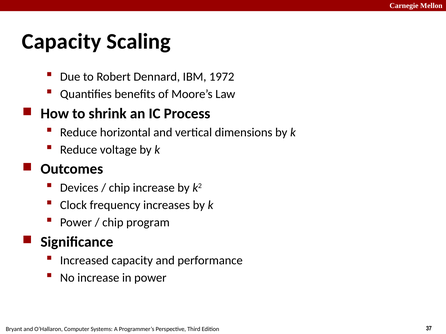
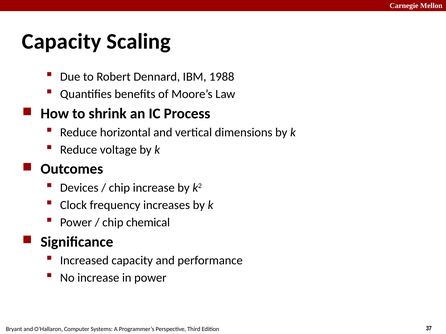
1972: 1972 -> 1988 (222, 77)
program: program -> chemical (148, 223)
